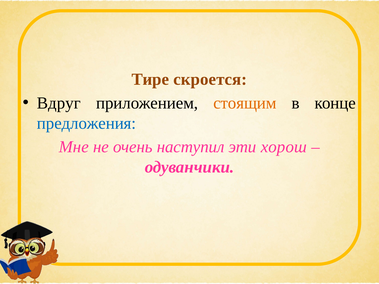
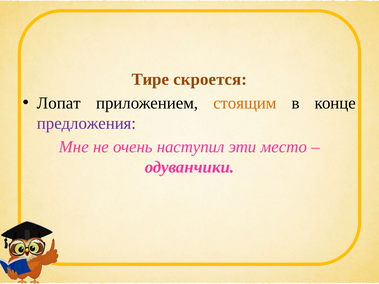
Вдруг: Вдруг -> Лопат (59, 103)
предложения colour: blue -> purple (87, 123)
хорош: хорош -> место (284, 147)
